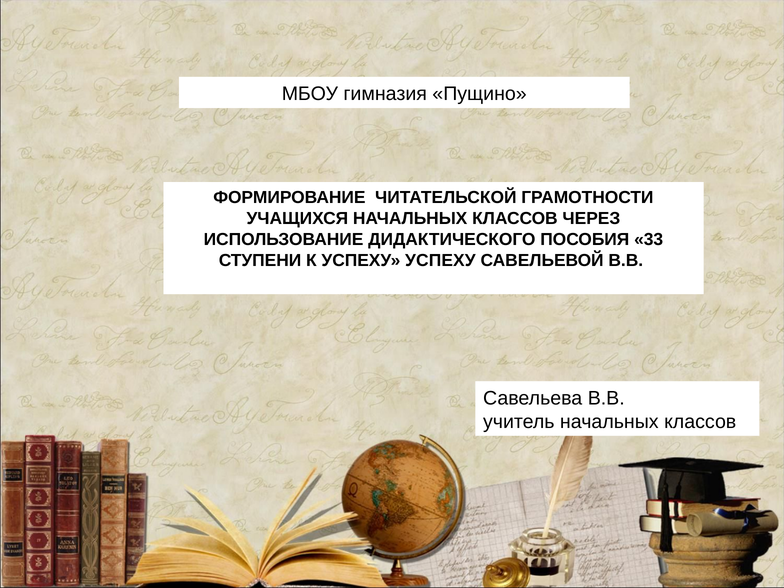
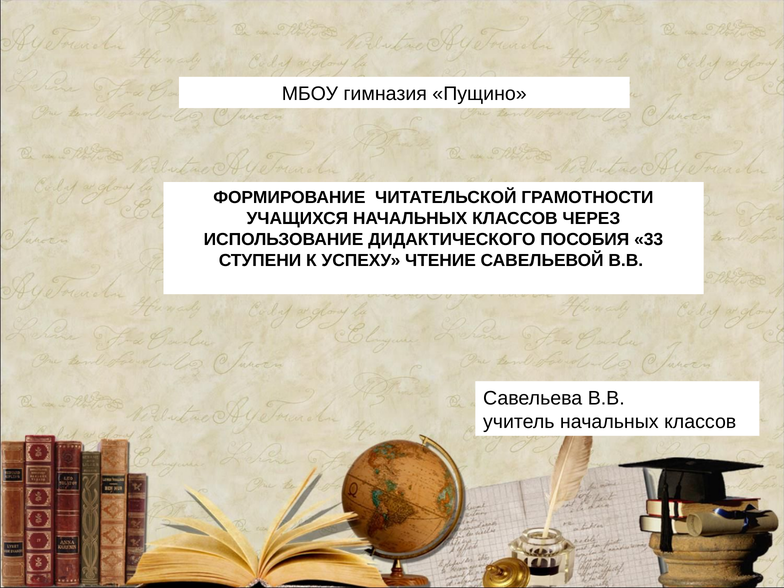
УСПЕХУ УСПЕХУ: УСПЕХУ -> ЧТЕНИЕ (440, 260)
